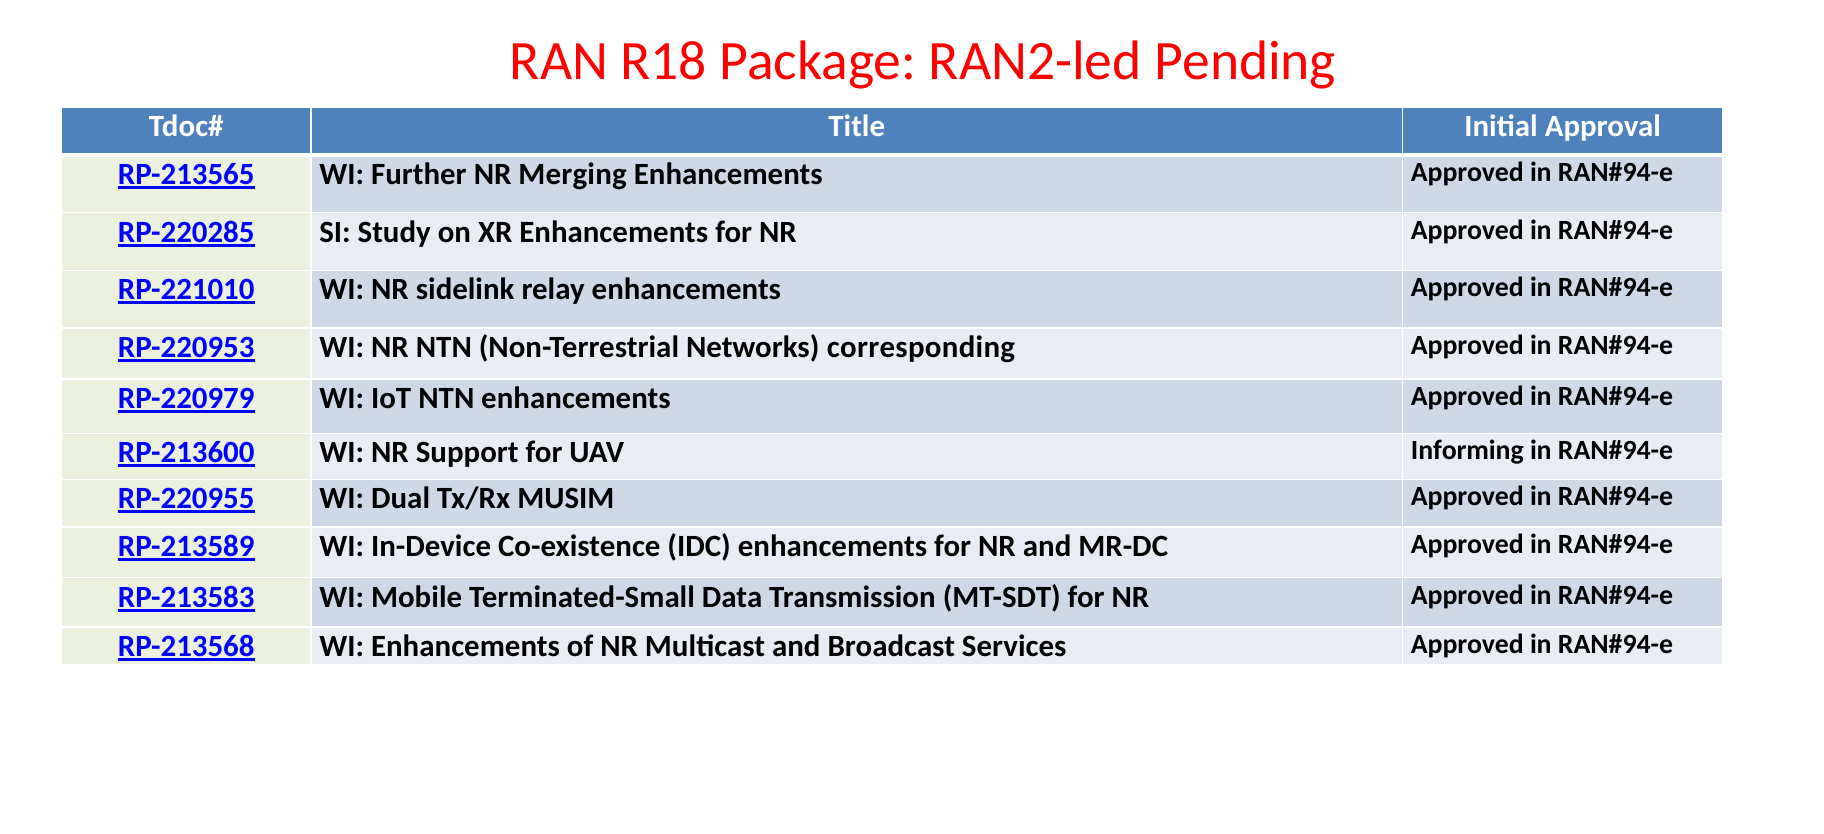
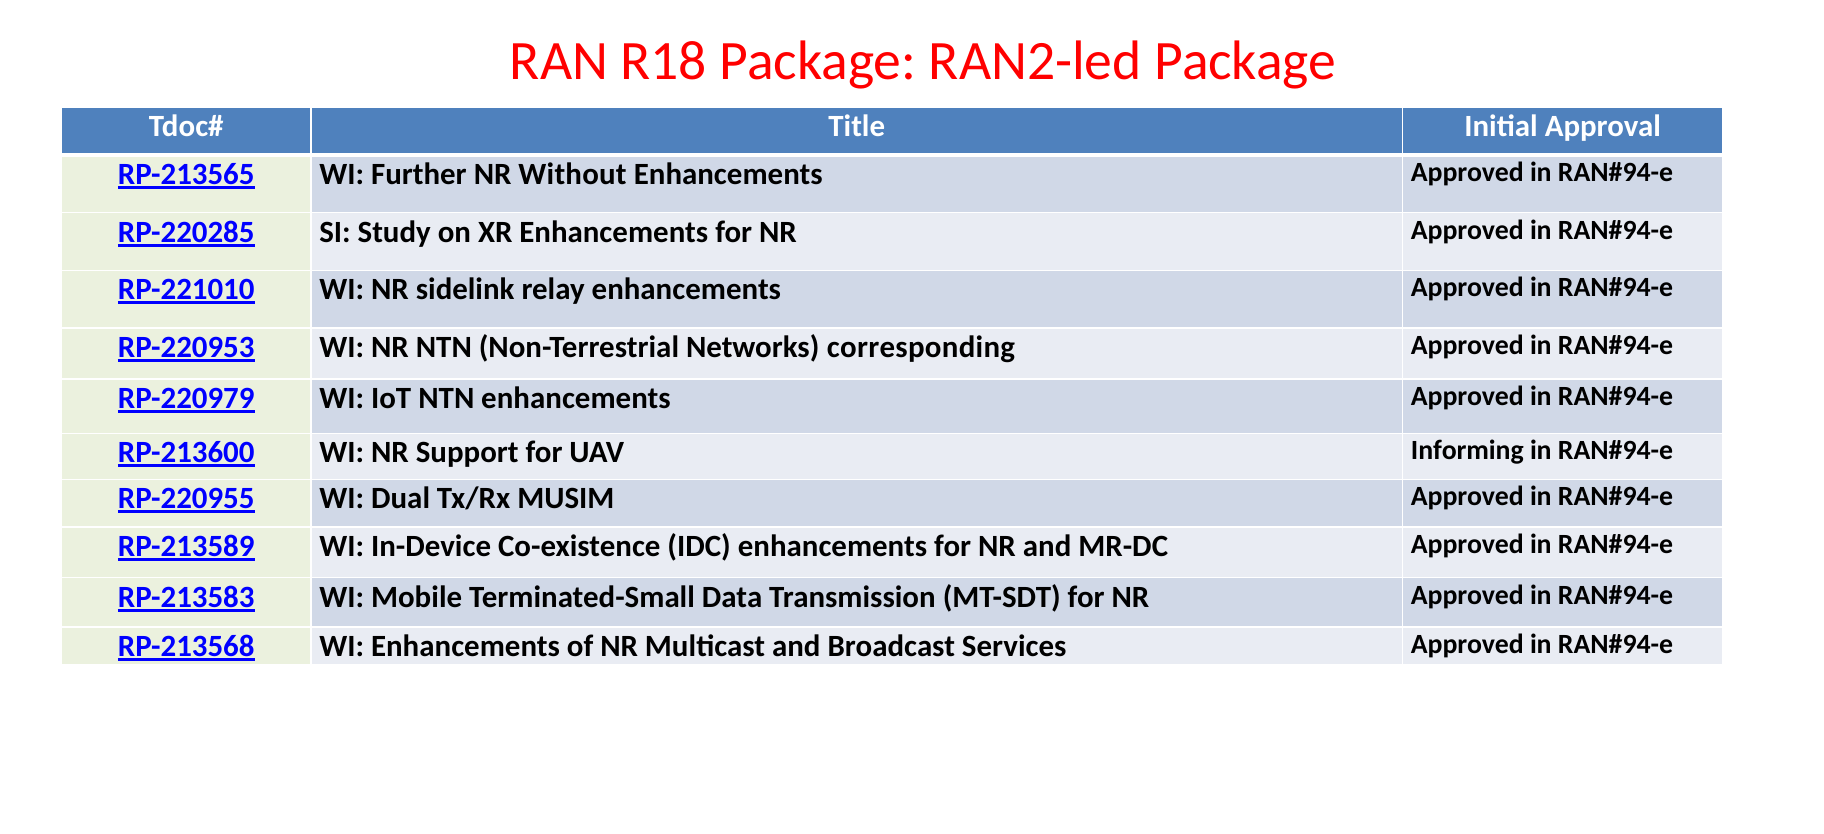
RAN2-led Pending: Pending -> Package (1245, 62)
Merging: Merging -> Without (573, 174)
